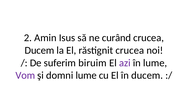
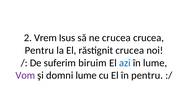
Amin: Amin -> Vrem (45, 38)
ne curând: curând -> crucea (116, 38)
Ducem: Ducem -> Pentru (39, 50)
azi colour: purple -> blue (125, 63)
în ducem: ducem -> pentru (147, 75)
